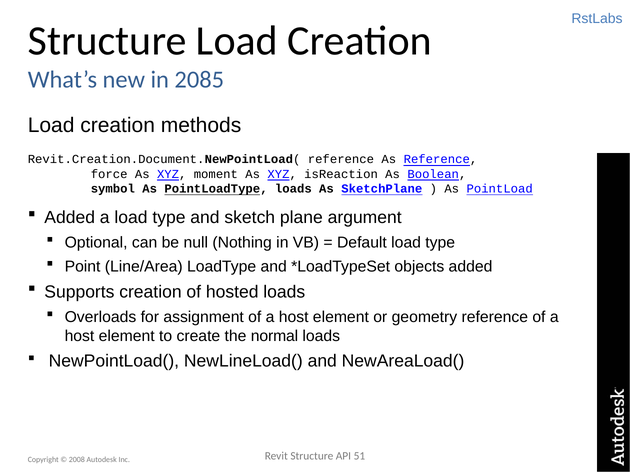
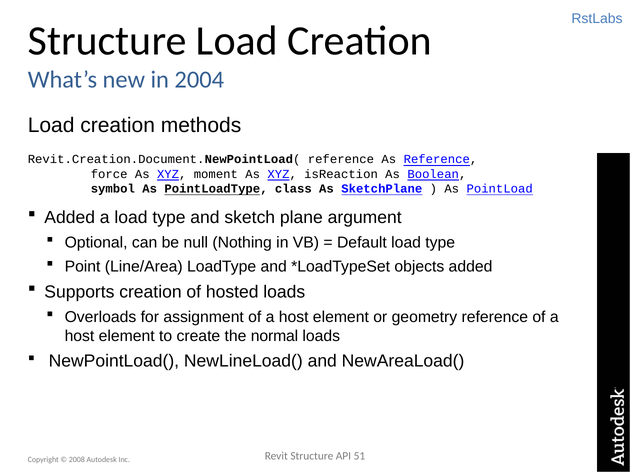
2085: 2085 -> 2004 (199, 80)
PointLoadType loads: loads -> class (293, 189)
